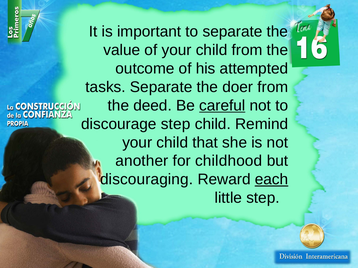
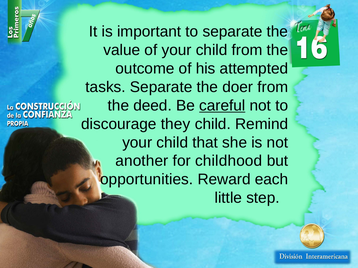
discourage step: step -> they (176, 124)
discouraging: discouraging -> opportunities (147, 180)
each underline: present -> none (272, 180)
